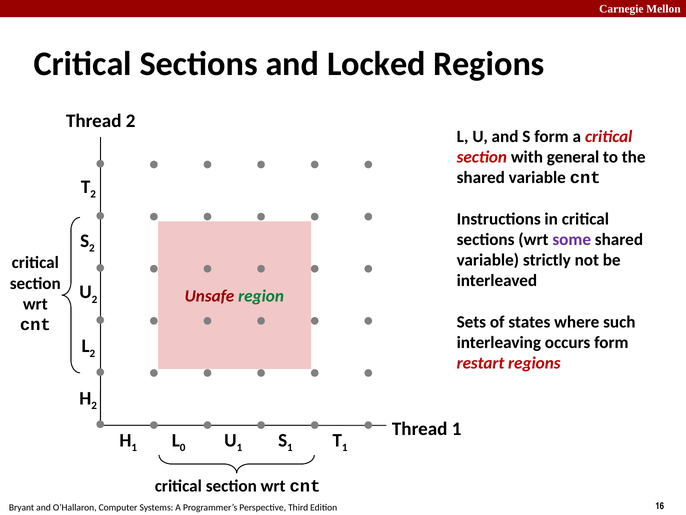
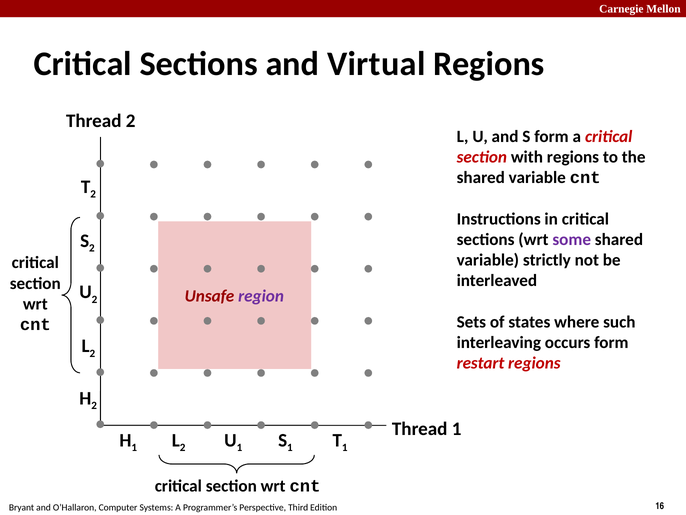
Locked: Locked -> Virtual (376, 64)
with general: general -> regions (573, 157)
region colour: green -> purple (261, 296)
1 L 0: 0 -> 2 (183, 447)
